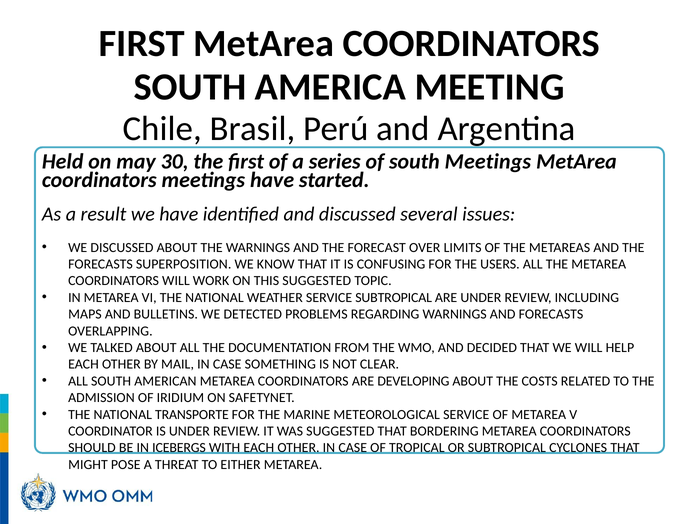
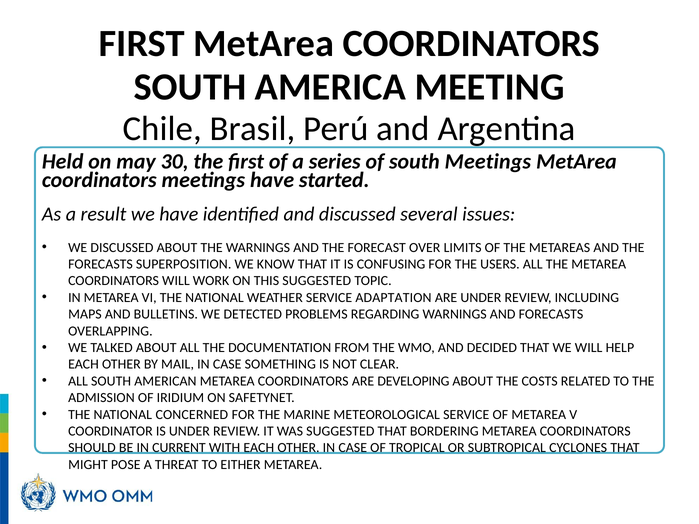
SERVICE SUBTROPICAL: SUBTROPICAL -> ADAPTATION (393, 298)
TRANSPORTE: TRANSPORTE -> CONCERNED (192, 415)
ICEBERGS: ICEBERGS -> CURRENT (179, 448)
